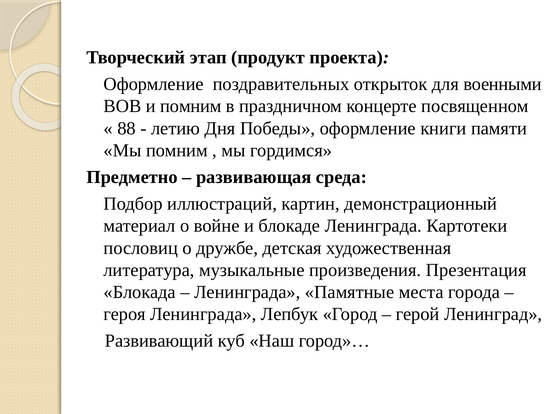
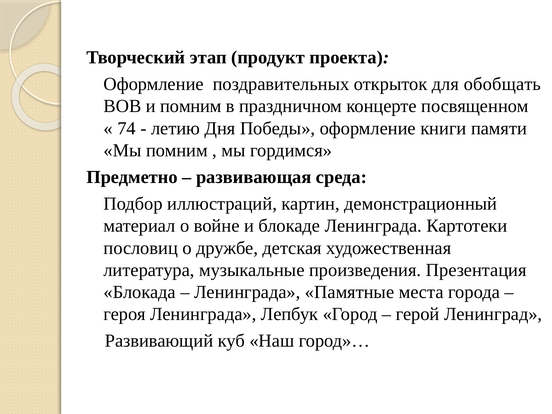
военными: военными -> обобщать (502, 84)
88: 88 -> 74 (127, 128)
